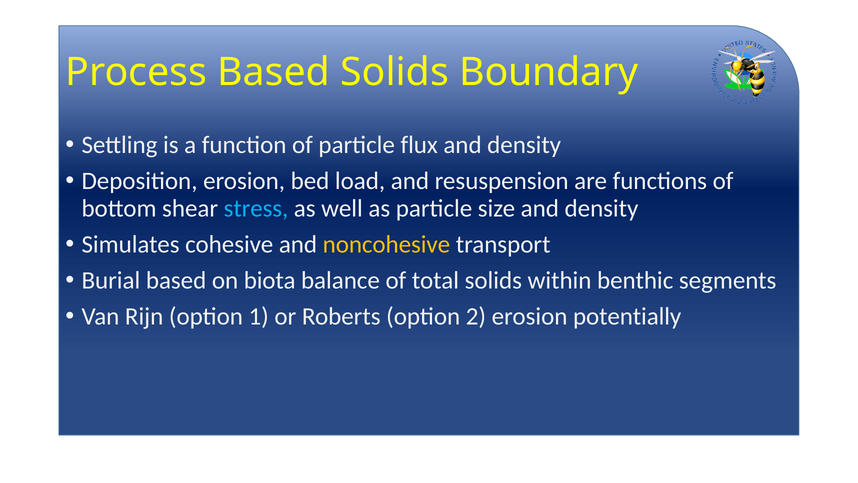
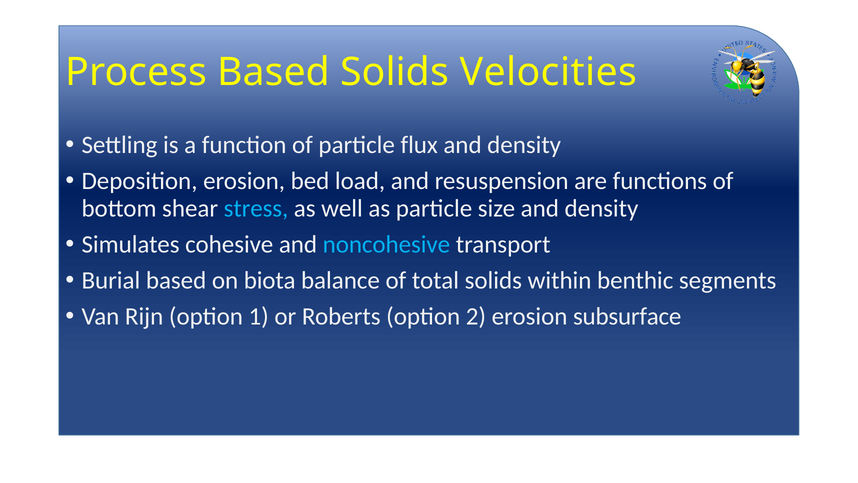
Boundary: Boundary -> Velocities (548, 72)
noncohesive colour: yellow -> light blue (386, 244)
potentially: potentially -> subsurface (627, 316)
